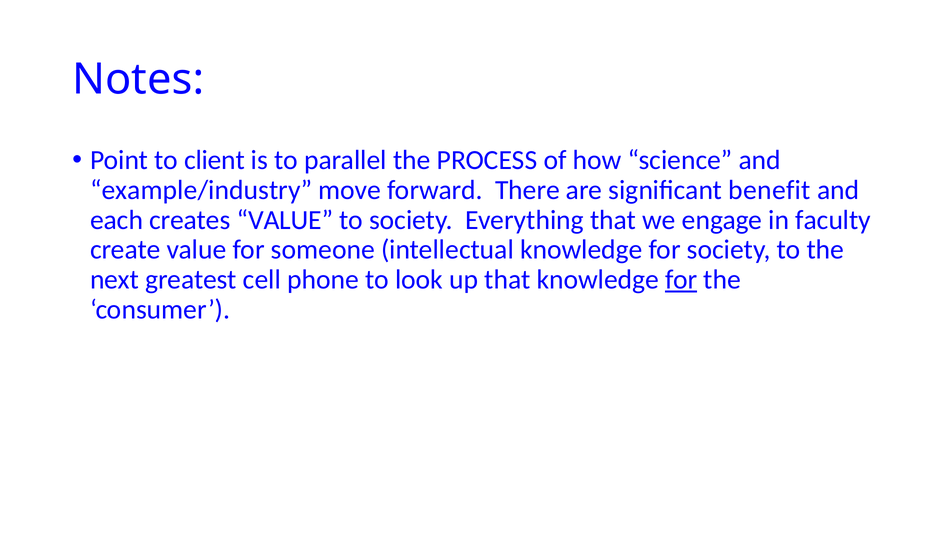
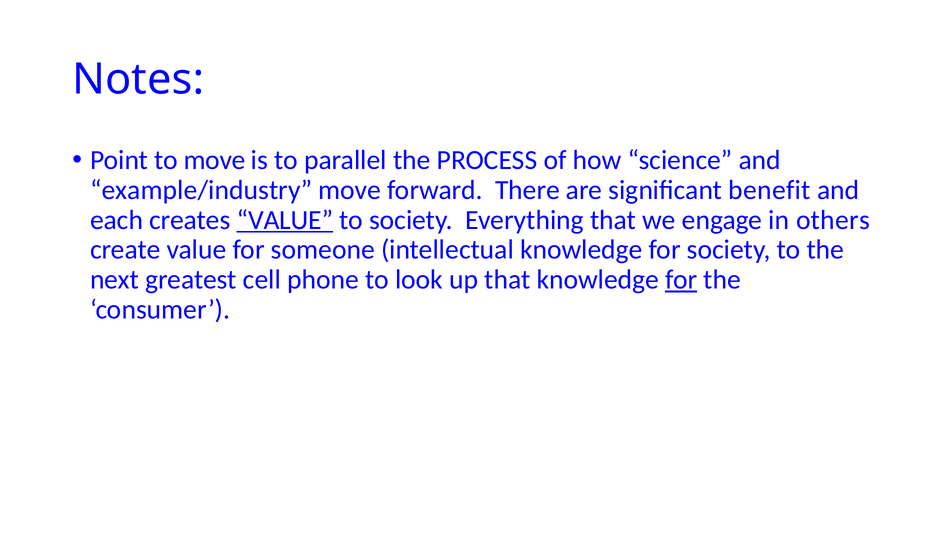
to client: client -> move (215, 160)
VALUE underline: none -> present (285, 220)
faculty: faculty -> others (833, 220)
